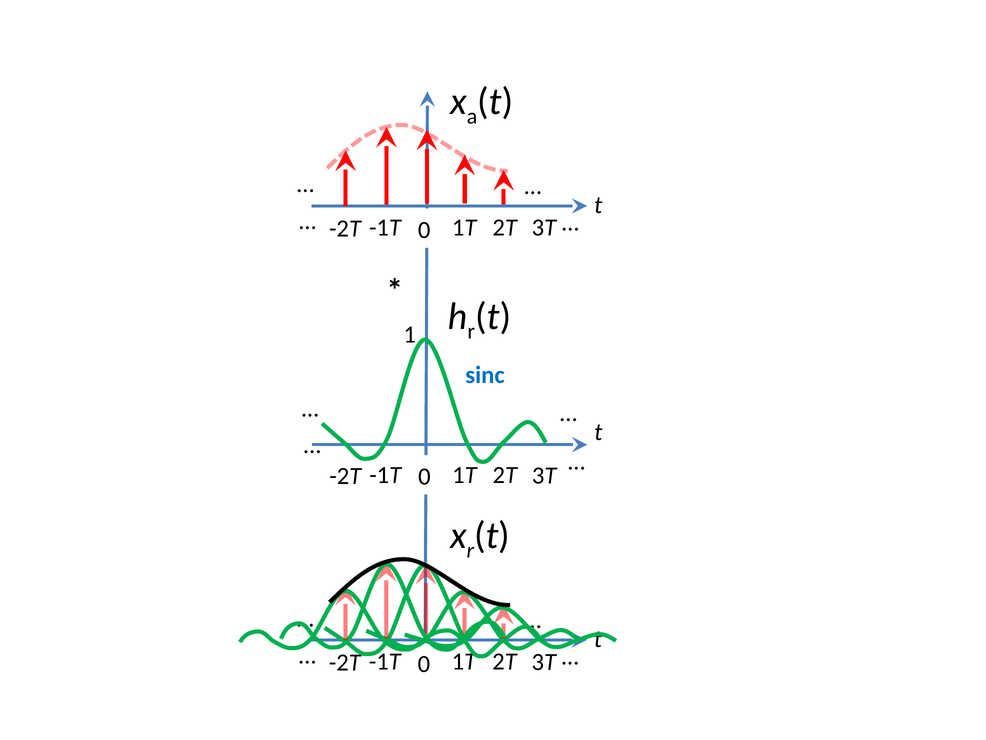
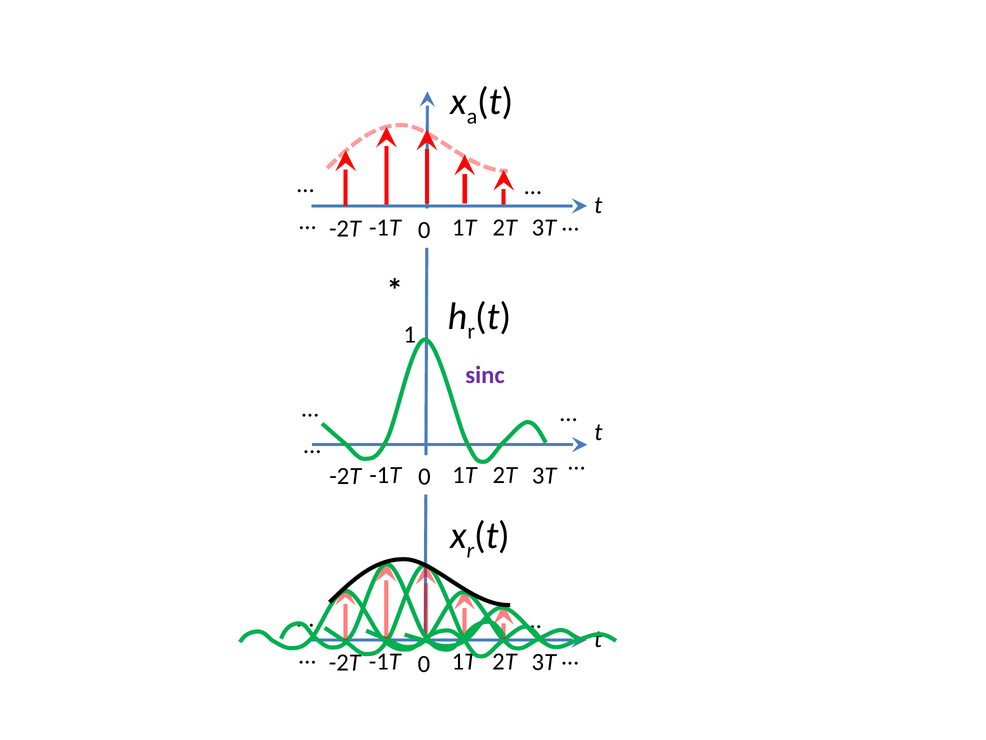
sinc colour: blue -> purple (485, 375)
